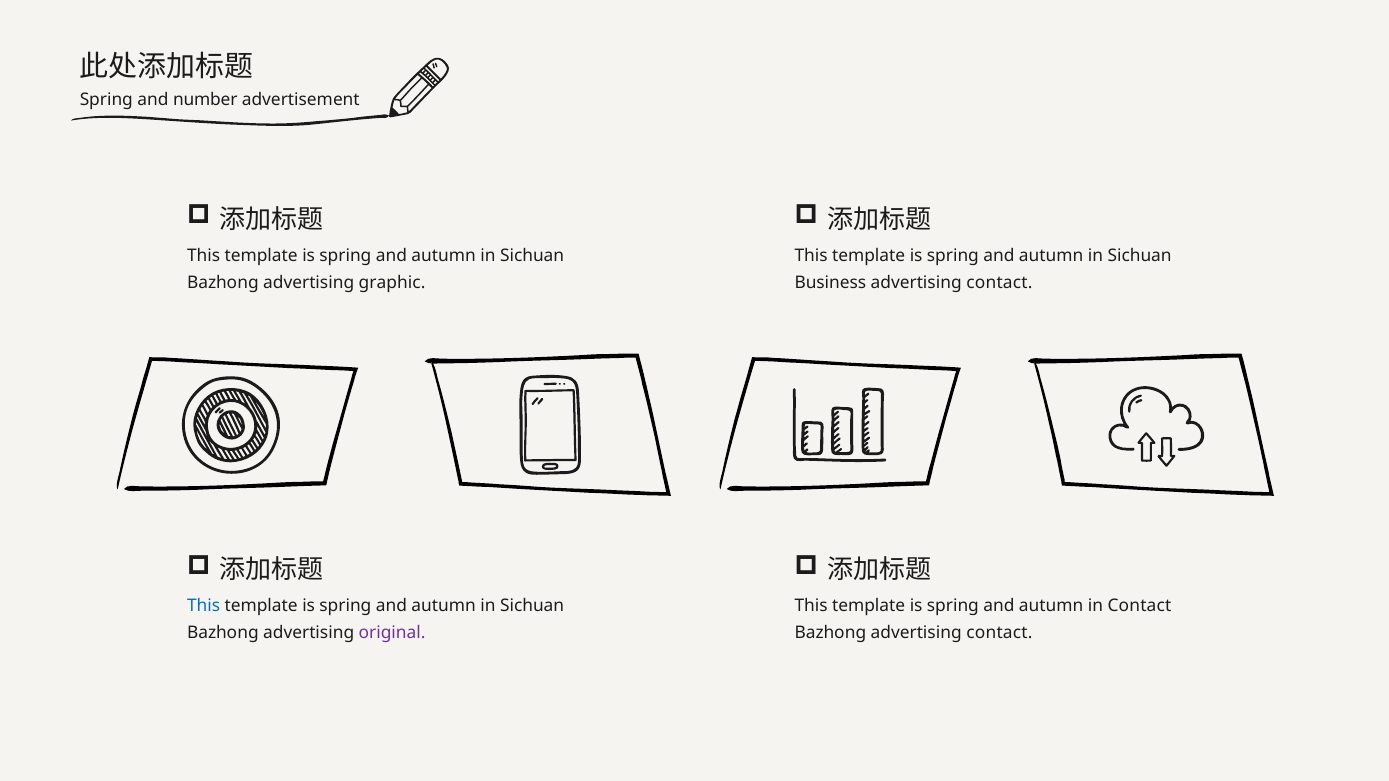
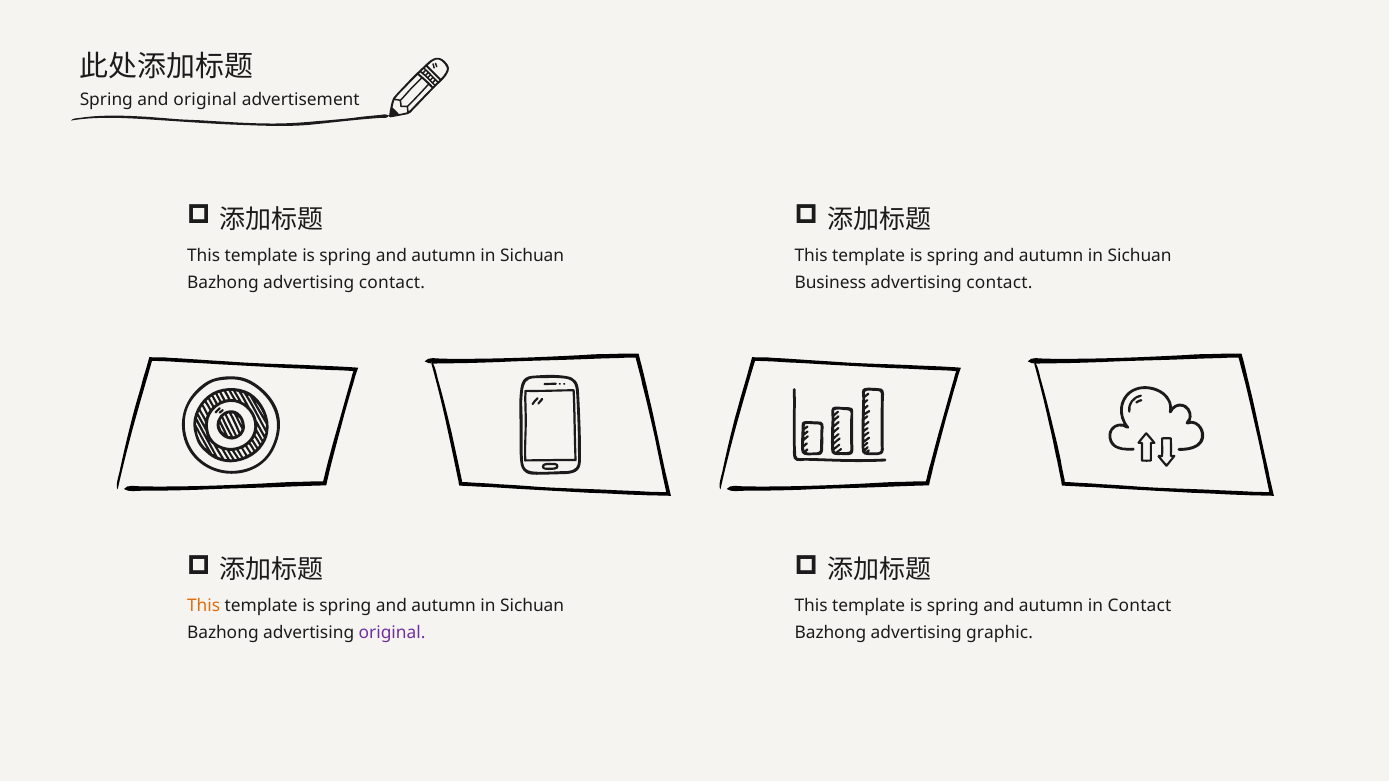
and number: number -> original (205, 100)
Bazhong advertising graphic: graphic -> contact (392, 283)
This colour: blue -> orange (204, 606)
Bazhong advertising contact: contact -> graphic (1000, 633)
